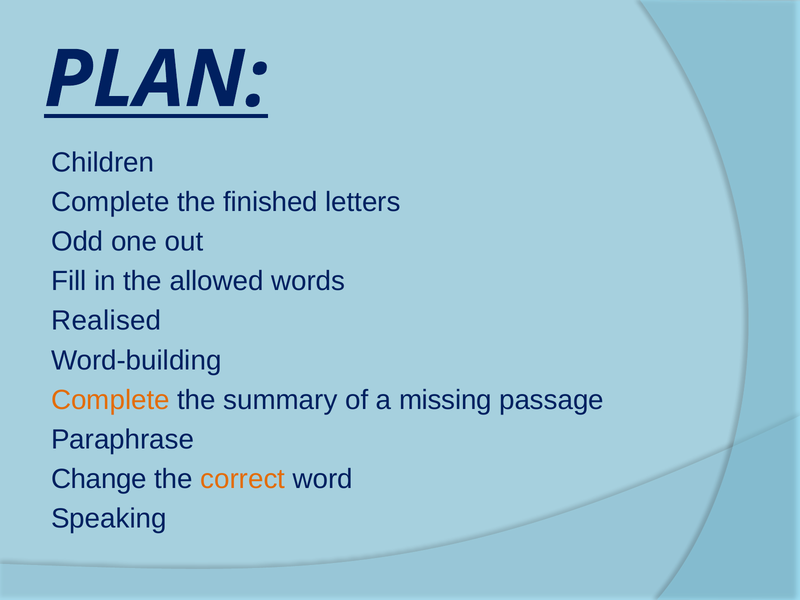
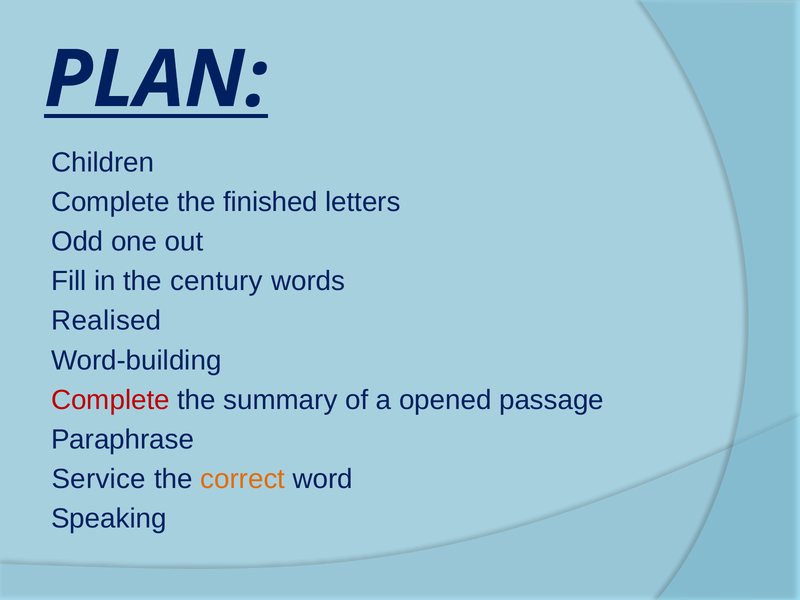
allowed: allowed -> century (216, 281)
Complete colour: orange -> red (110, 400)
missing: missing -> opened (445, 400)
Change: Change -> Service (99, 479)
